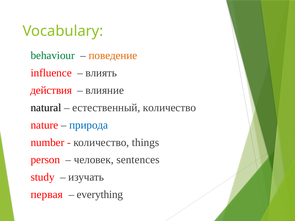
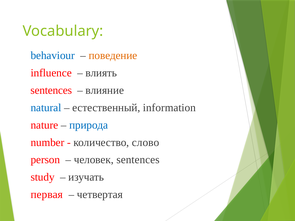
behaviour colour: green -> blue (53, 56)
действия: действия -> sentences (51, 90)
natural colour: black -> blue (46, 108)
естественный количество: количество -> information (169, 108)
things: things -> слово (146, 143)
everything: everything -> четвертая (100, 195)
